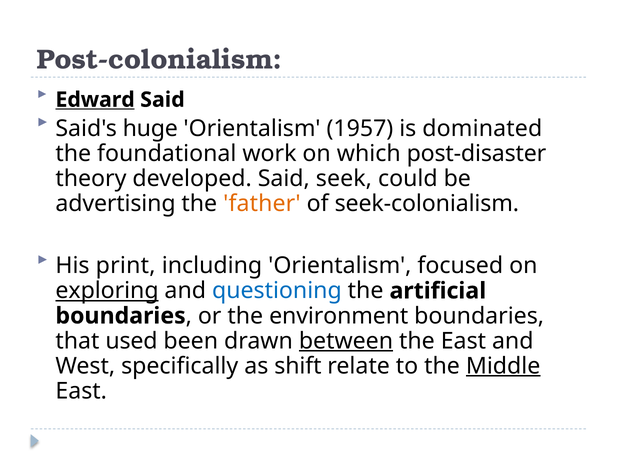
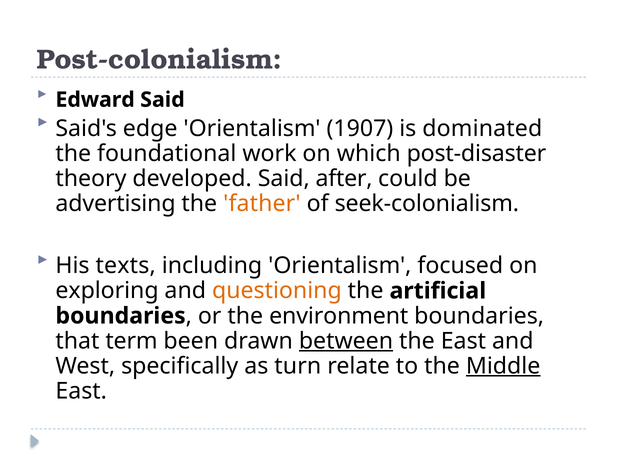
Edward underline: present -> none (95, 100)
huge: huge -> edge (150, 129)
1957: 1957 -> 1907 (360, 129)
seek: seek -> after (344, 179)
print: print -> texts (126, 266)
exploring underline: present -> none (107, 291)
questioning colour: blue -> orange (277, 291)
used: used -> term (131, 341)
shift: shift -> turn (298, 366)
